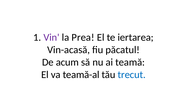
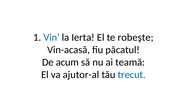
Vin colour: purple -> blue (51, 37)
Prea: Prea -> Ierta (83, 37)
iertarea: iertarea -> robeşte (136, 37)
teamă-al: teamă-al -> ajutor-al (81, 75)
